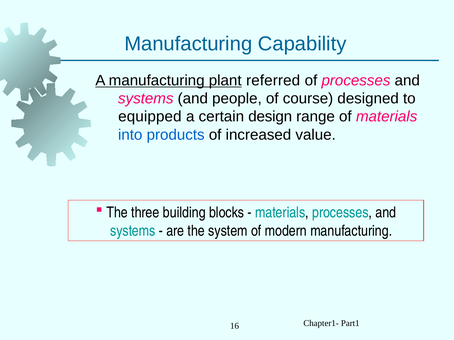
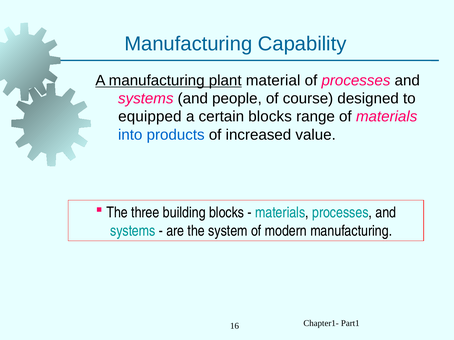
referred: referred -> material (273, 81)
certain design: design -> blocks (270, 117)
